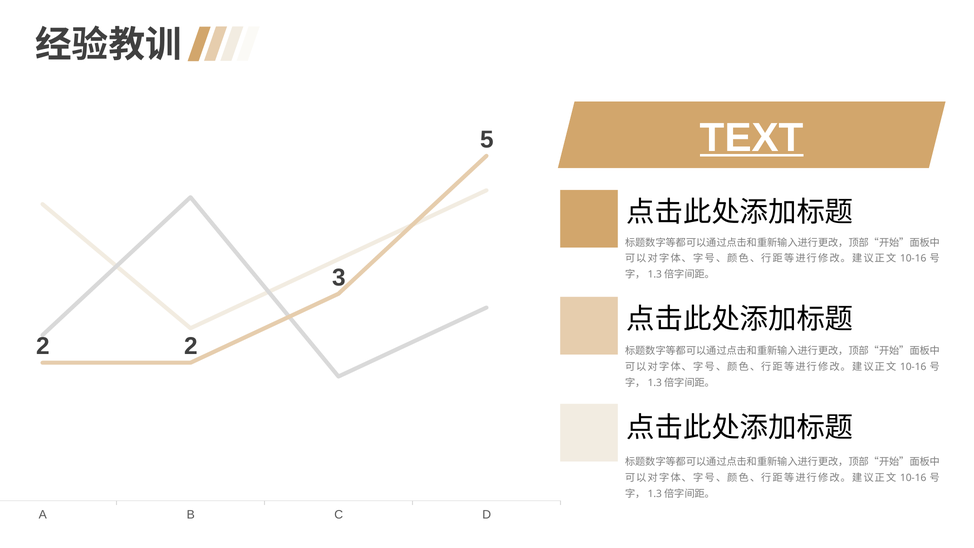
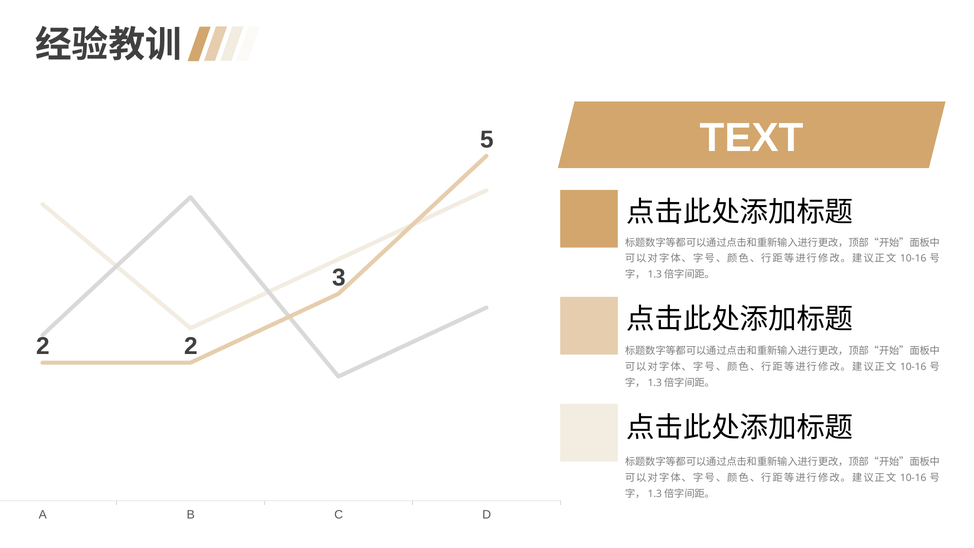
TEXT underline: present -> none (752, 138)
